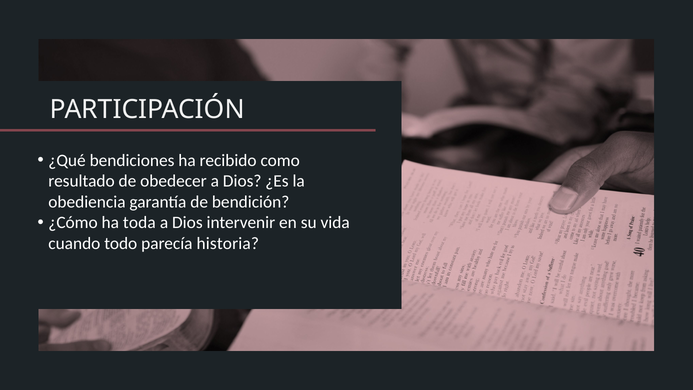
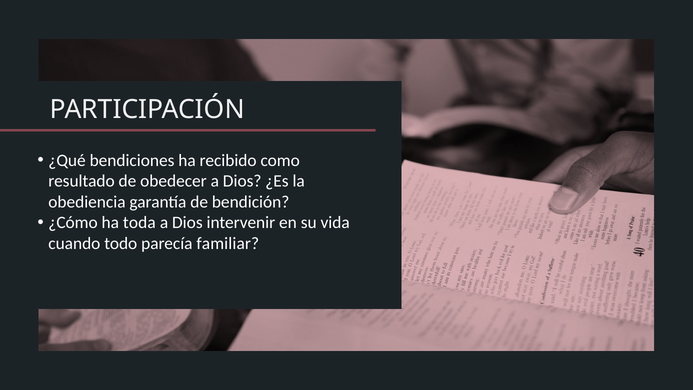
historia: historia -> familiar (228, 243)
